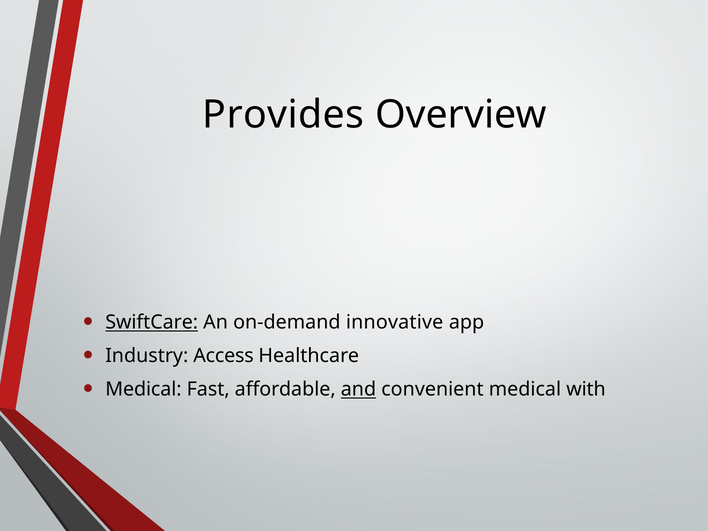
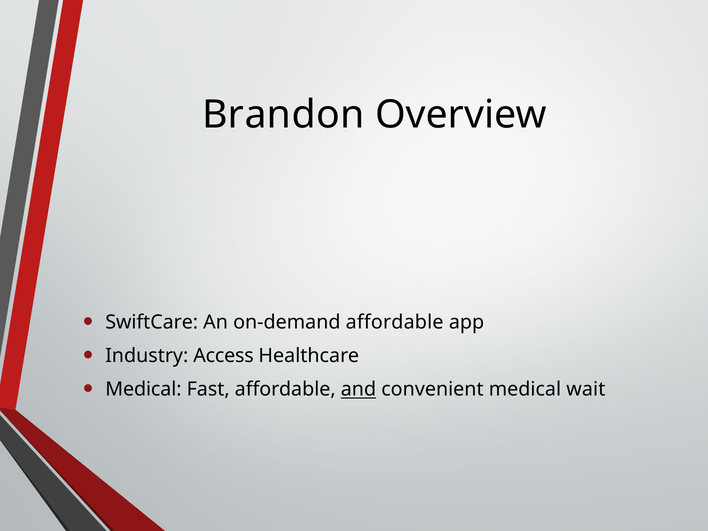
Provides: Provides -> Brandon (283, 115)
SwiftCare underline: present -> none (152, 323)
on-demand innovative: innovative -> affordable (395, 323)
with: with -> wait (586, 389)
